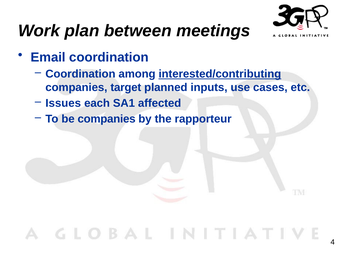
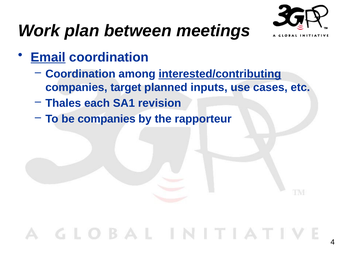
Email underline: none -> present (48, 57)
Issues: Issues -> Thales (63, 103)
affected: affected -> revision (160, 103)
